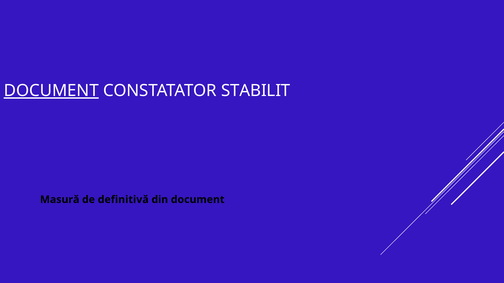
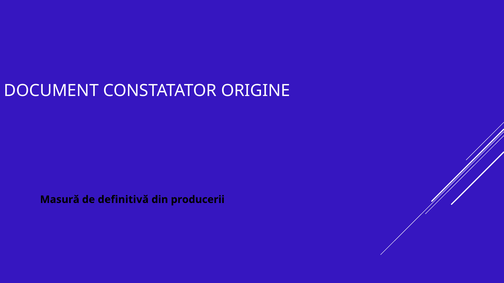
DOCUMENT underline: present -> none (51, 91)
STABILIT: STABILIT -> ORIGINE (256, 91)
din document: document -> producerii (198, 200)
